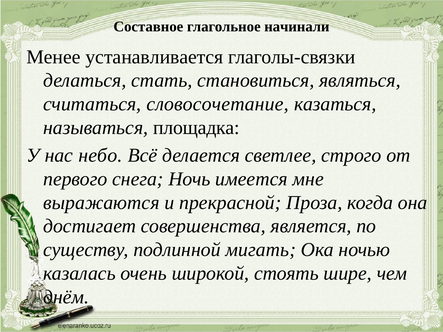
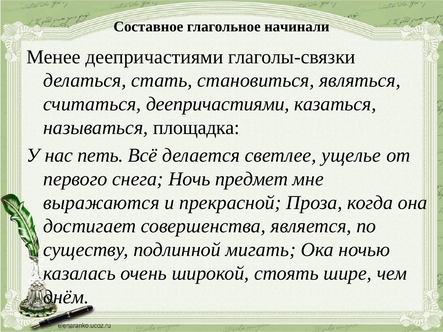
Менее устанавливается: устанавливается -> деепричастиями (154, 57)
считаться словосочетание: словосочетание -> деепричастиями (218, 104)
небо: небо -> петь (101, 155)
строго: строго -> ущелье (351, 155)
имеется: имеется -> предмет (252, 179)
